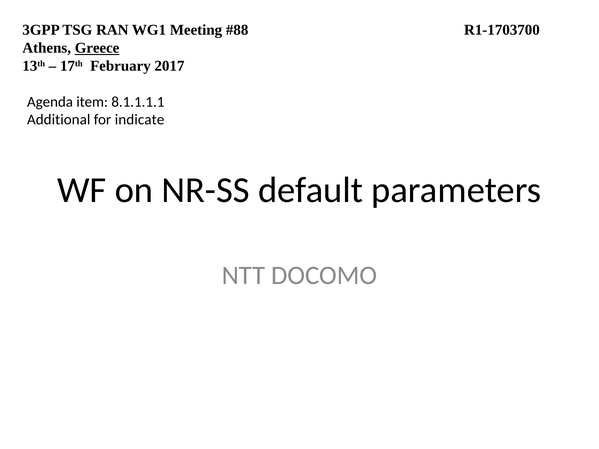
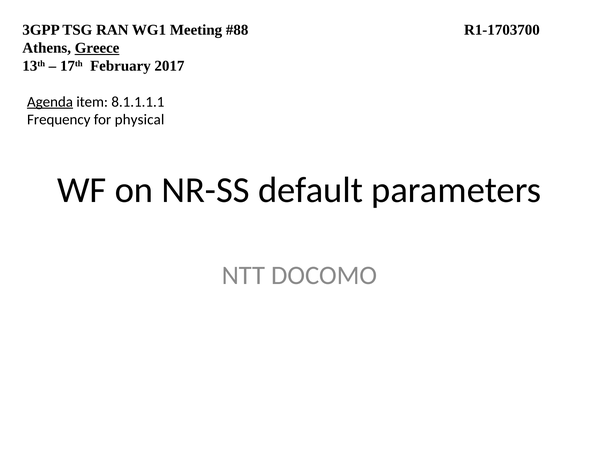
Agenda underline: none -> present (50, 102)
Additional: Additional -> Frequency (59, 120)
indicate: indicate -> physical (140, 120)
